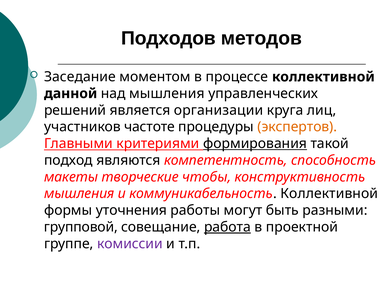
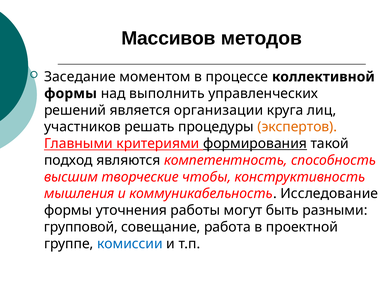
Подходов: Подходов -> Массивов (168, 38)
данной: данной -> формы (71, 93)
над мышления: мышления -> выполнить (167, 93)
частоте: частоте -> решать (149, 127)
макеты: макеты -> высшим (71, 177)
коммуникабельность Коллективной: Коллективной -> Исследование (329, 193)
работа underline: present -> none (227, 227)
комиссии colour: purple -> blue (130, 244)
